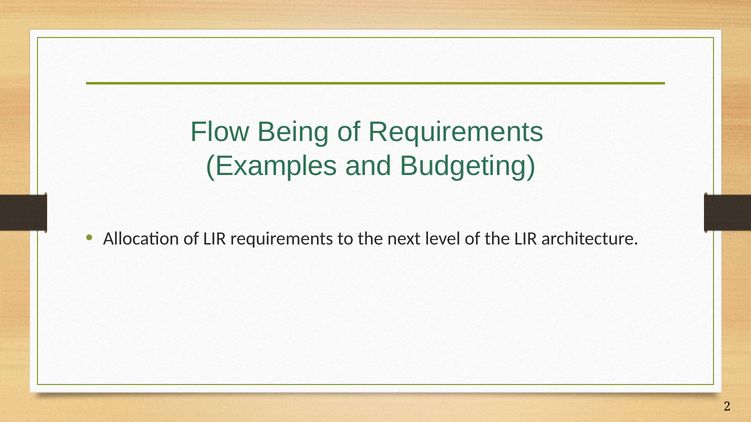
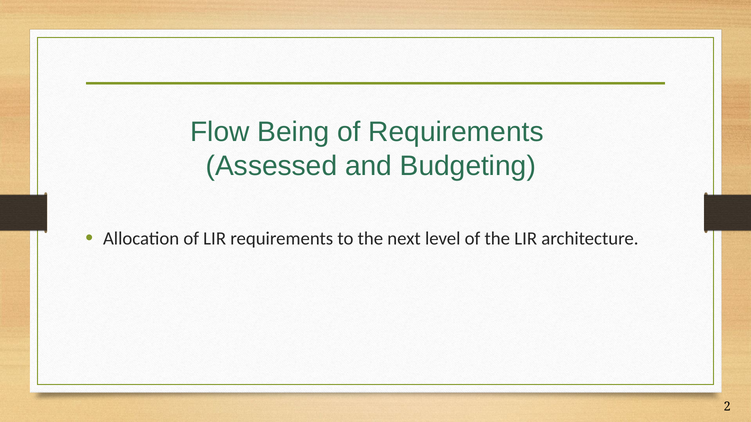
Examples: Examples -> Assessed (272, 166)
